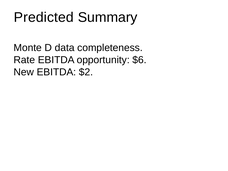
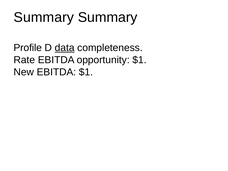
Predicted: Predicted -> Summary (44, 17)
Monte: Monte -> Profile (28, 48)
data underline: none -> present (65, 48)
opportunity $6: $6 -> $1 (140, 60)
EBITDA $2: $2 -> $1 (86, 72)
